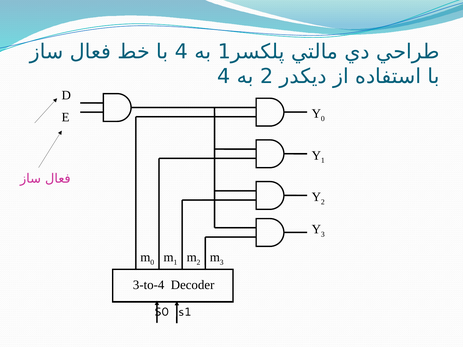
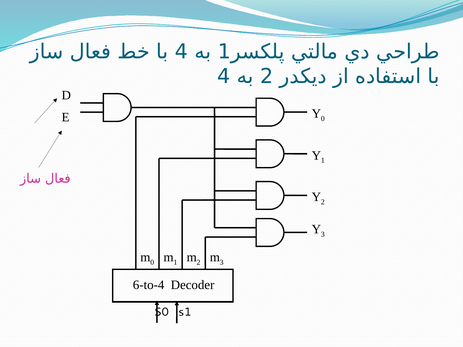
3-to-4: 3-to-4 -> 6-to-4 (149, 285)
